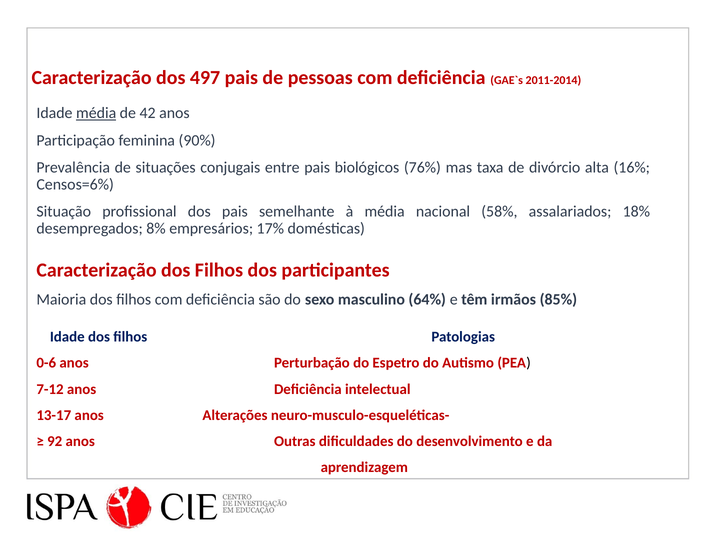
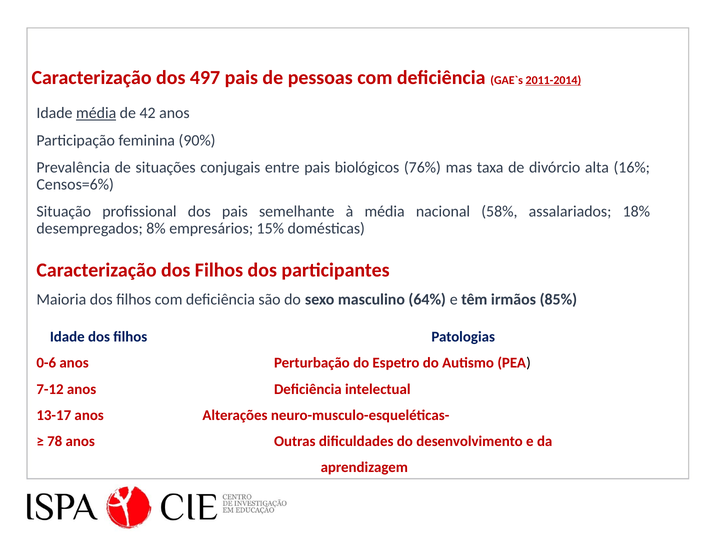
2011-2014 underline: none -> present (553, 80)
17%: 17% -> 15% (270, 229)
92: 92 -> 78 (55, 441)
